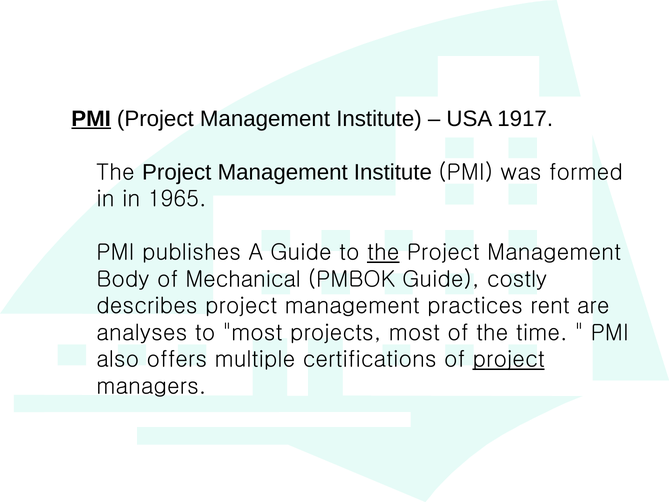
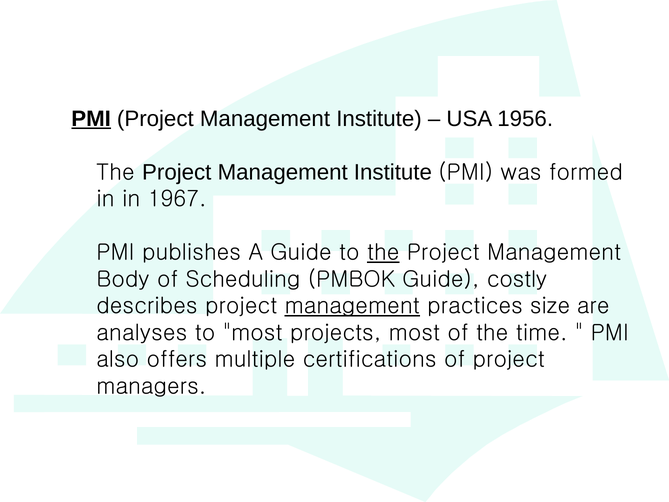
1917: 1917 -> 1956 (525, 119)
1965: 1965 -> 1967 (177, 199)
Mechanical: Mechanical -> Scheduling (243, 279)
management underline: none -> present (352, 306)
rent: rent -> size (550, 306)
project underline: present -> none (509, 359)
